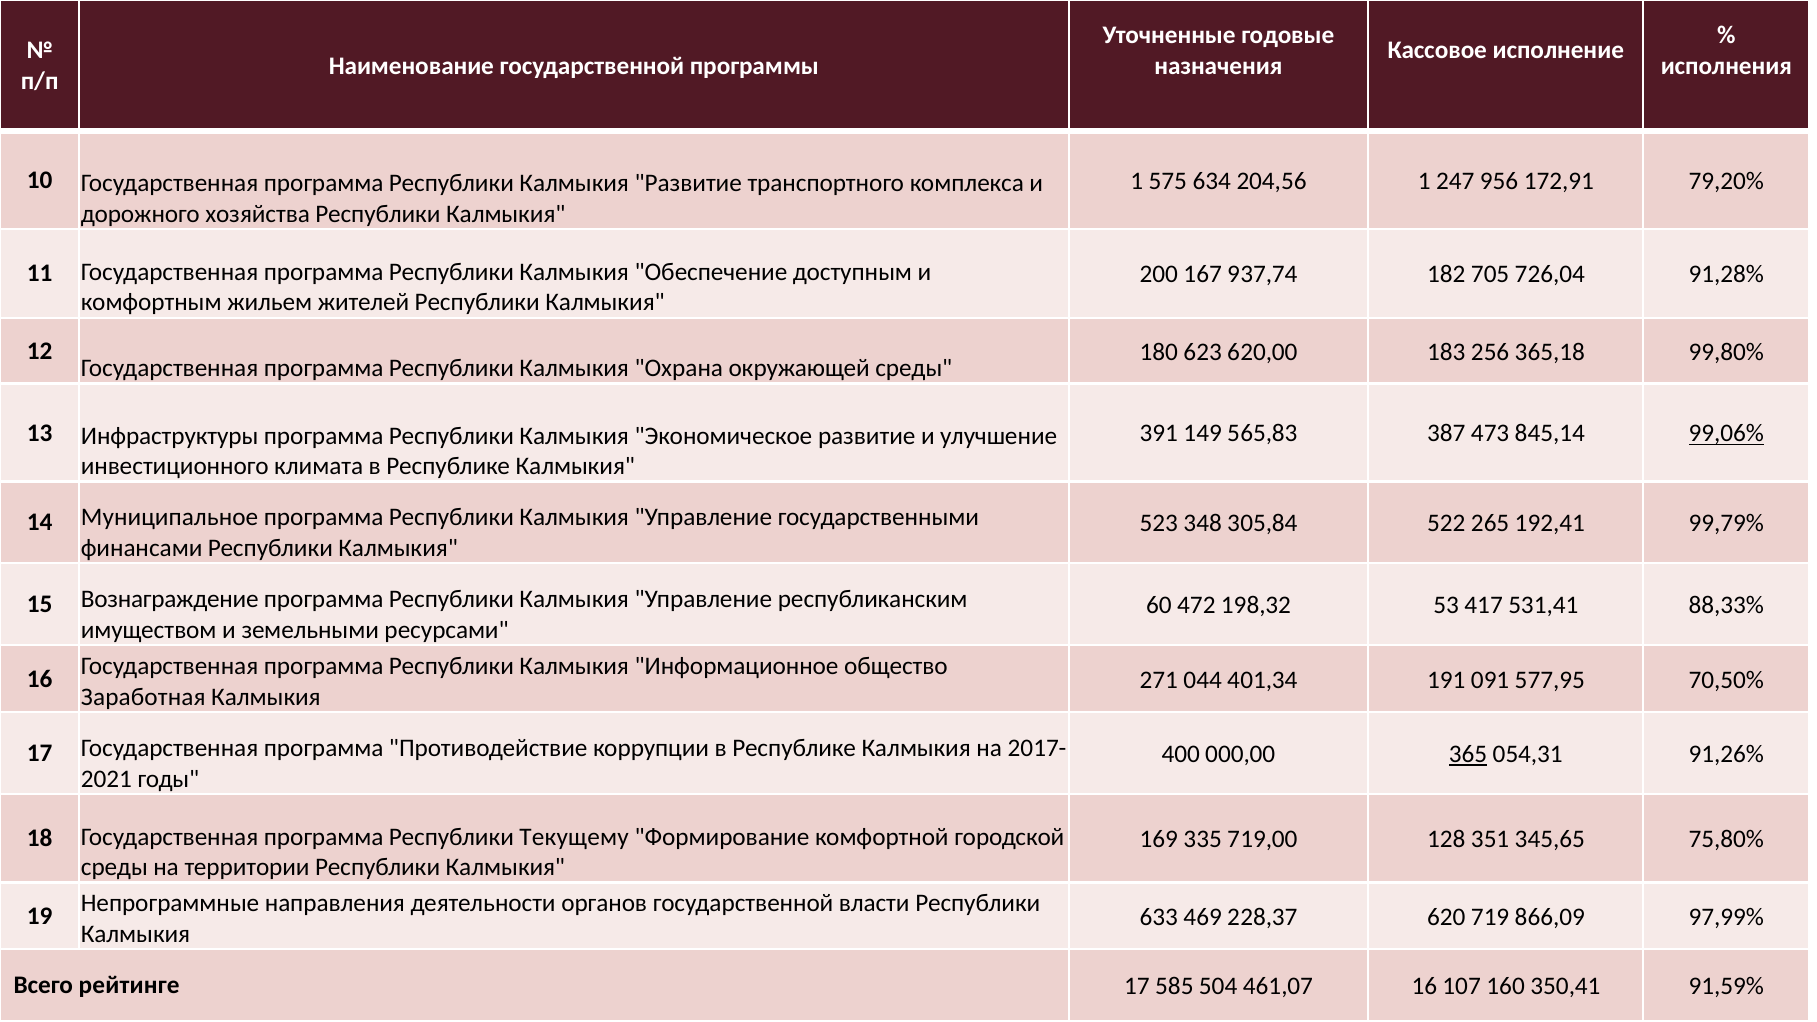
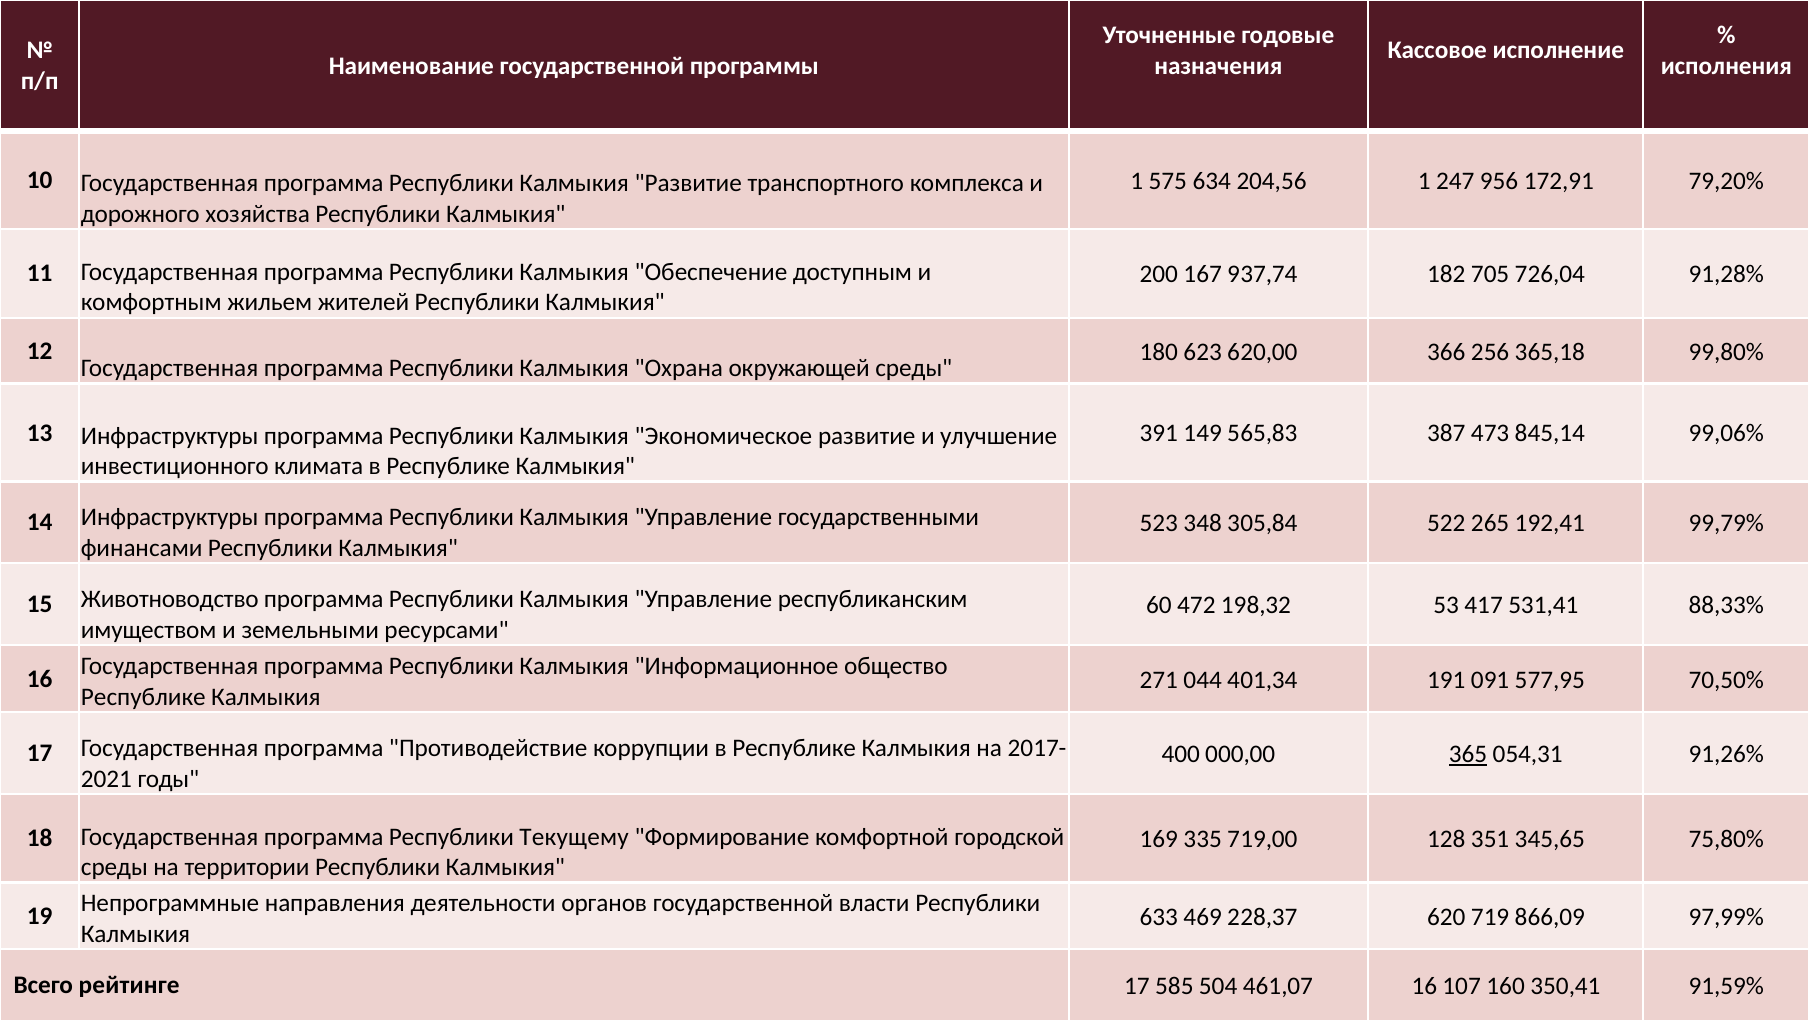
183: 183 -> 366 (1446, 352)
99,06% underline: present -> none (1726, 434)
14 Муниципальное: Муниципальное -> Инфраструктуры (170, 518)
Вознаграждение: Вознаграждение -> Животноводство (170, 600)
Заработная: Заработная -> Республике (143, 697)
